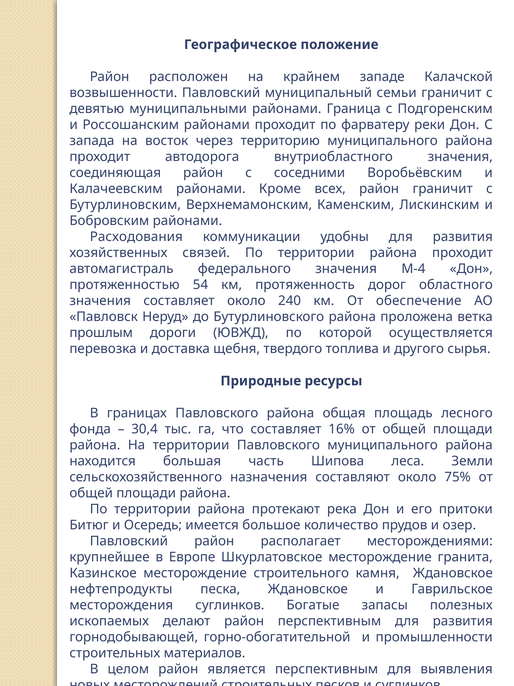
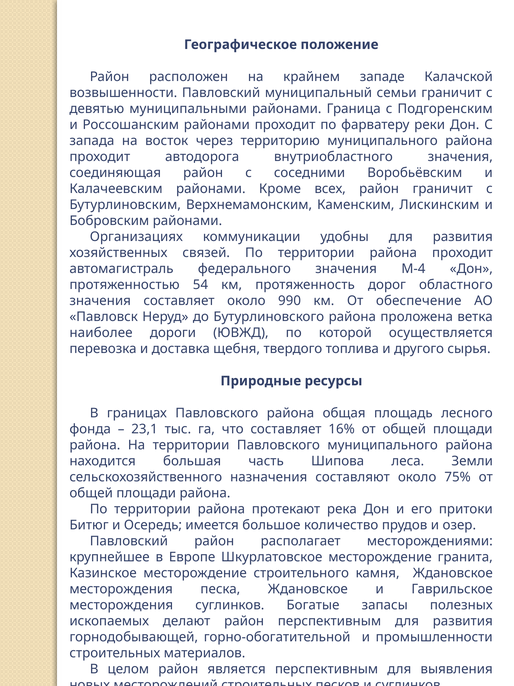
Расходования: Расходования -> Организациях (136, 237)
240: 240 -> 990 (290, 301)
прошлым: прошлым -> наиболее (101, 333)
30,4: 30,4 -> 23,1 (145, 429)
нефтепродукты: нефтепродукты -> месторождения (121, 589)
